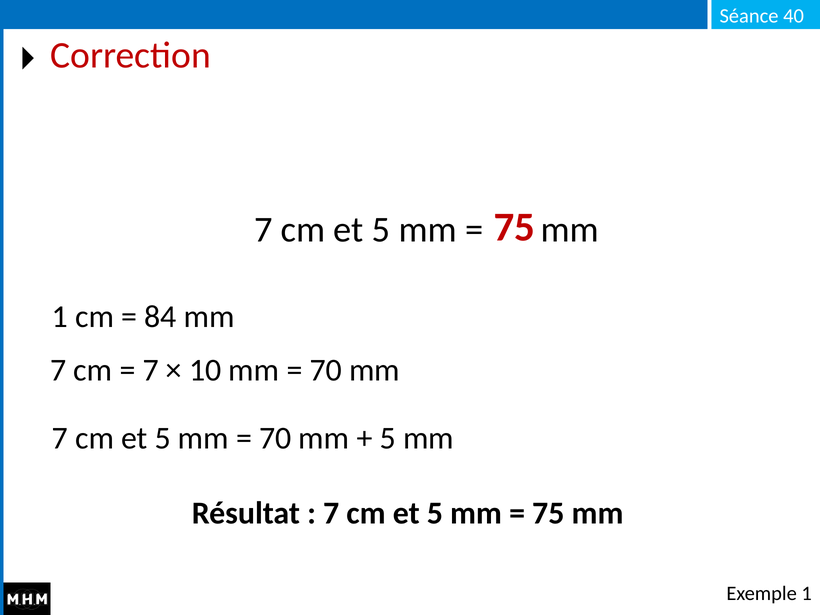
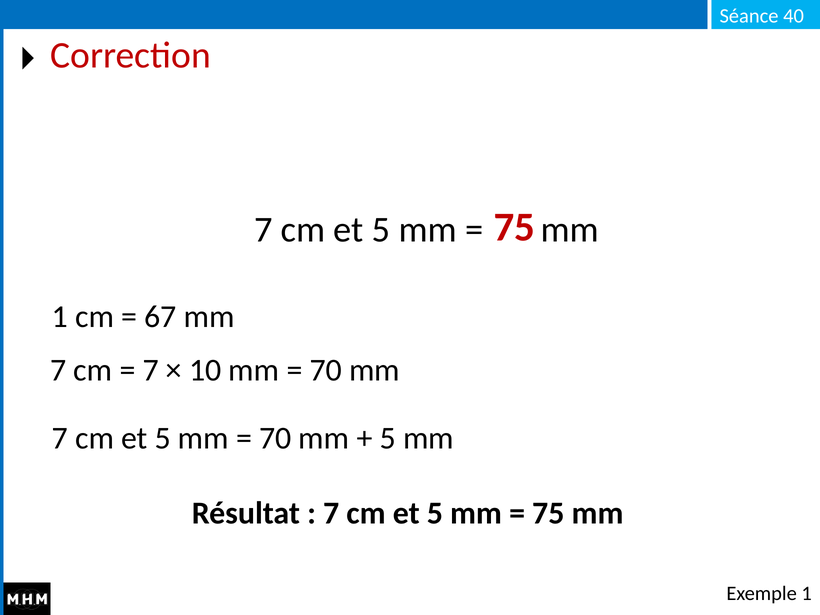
84: 84 -> 67 (160, 317)
